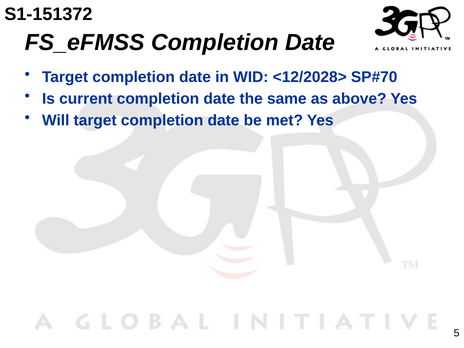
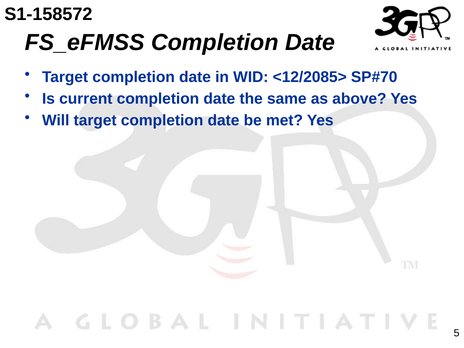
S1-151372: S1-151372 -> S1-158572 (49, 14)
<12/2028>: <12/2028> -> <12/2085> (310, 77)
